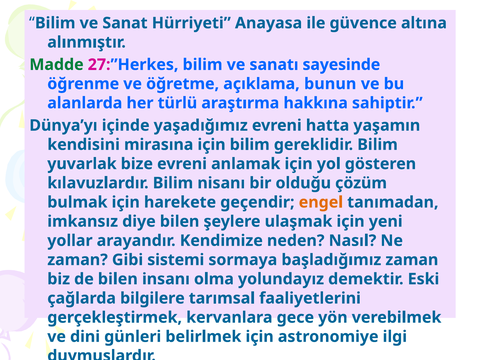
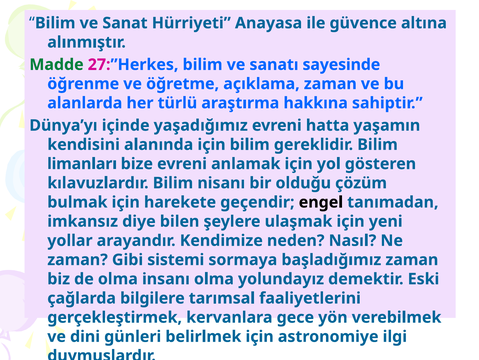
açıklama bunun: bunun -> zaman (330, 84)
mirasına: mirasına -> alanında (159, 144)
yuvarlak: yuvarlak -> limanları (82, 163)
engel colour: orange -> black (321, 202)
de bilen: bilen -> olma (118, 278)
